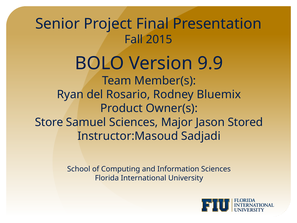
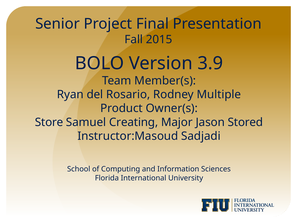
9.9: 9.9 -> 3.9 (210, 63)
Bluemix: Bluemix -> Multiple (219, 94)
Samuel Sciences: Sciences -> Creating (134, 122)
